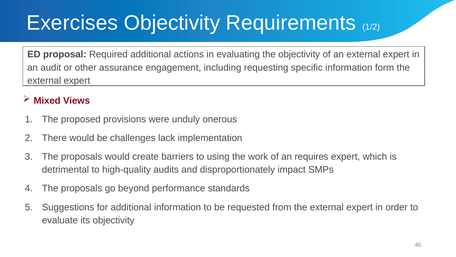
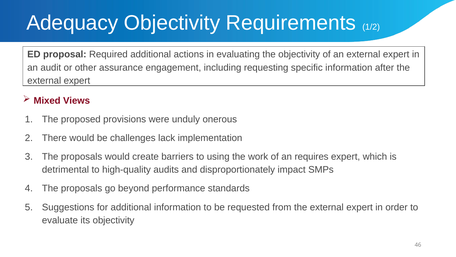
Exercises: Exercises -> Adequacy (72, 23)
form: form -> after (385, 67)
